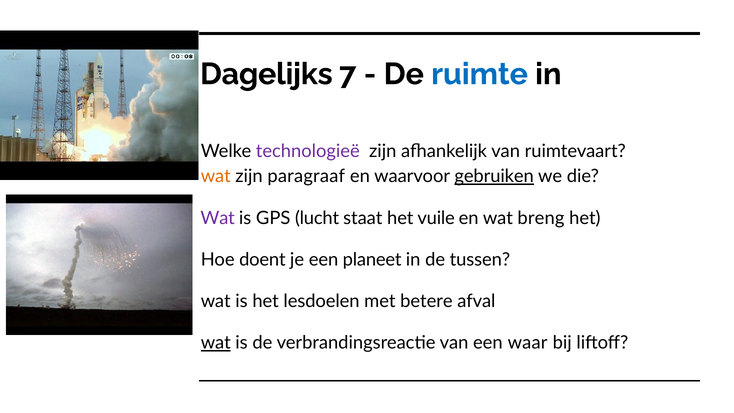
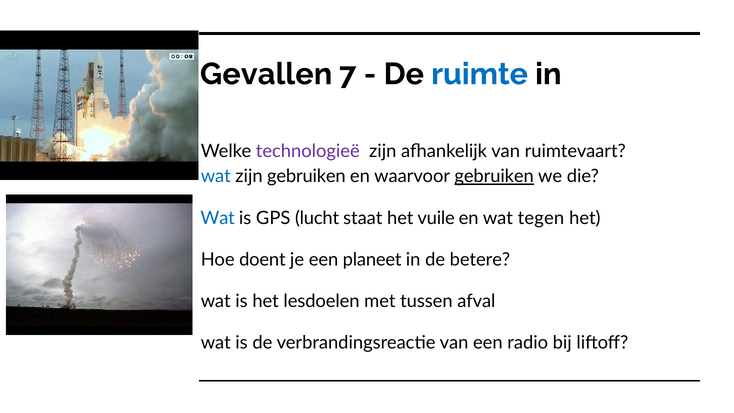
Dagelijks: Dagelijks -> Gevallen (266, 74)
wat colour: orange -> blue (216, 176)
zijn paragraaf: paragraaf -> gebruiken (306, 176)
Wat colour: purple -> blue (218, 218)
breng: breng -> tegen (541, 218)
tussen: tussen -> betere (480, 260)
betere: betere -> tussen (426, 301)
wat underline: present -> none (216, 343)
waar: waar -> radio (528, 343)
